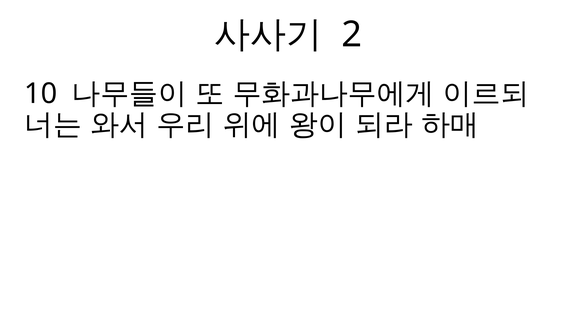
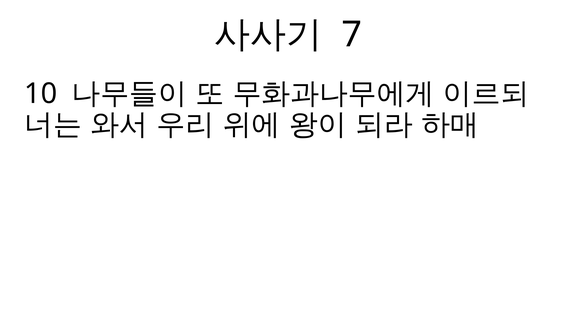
2: 2 -> 7 (352, 35)
